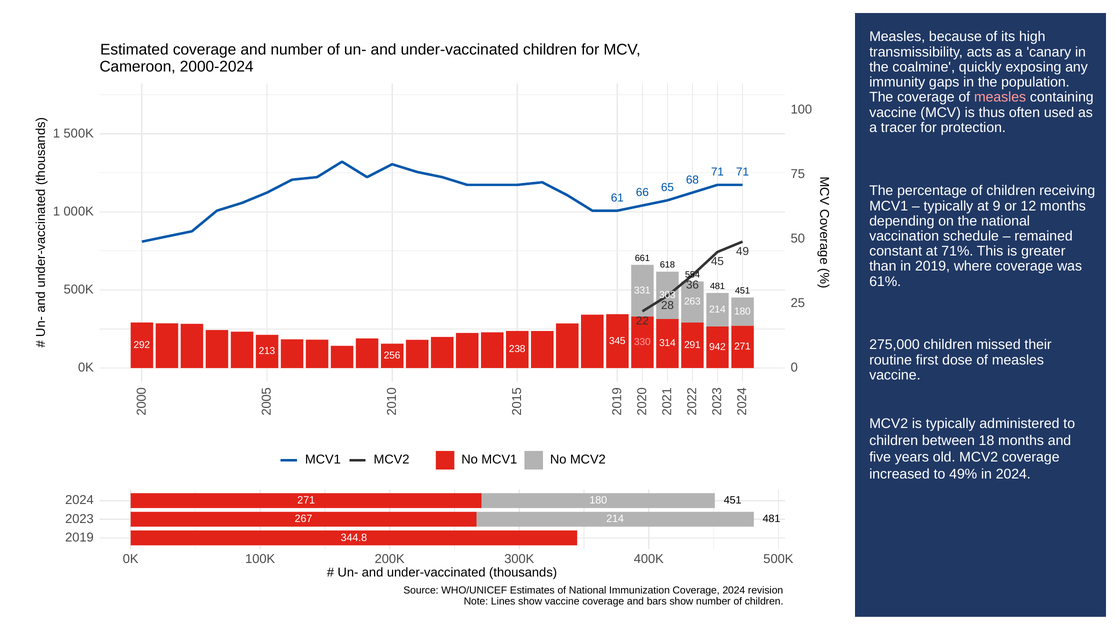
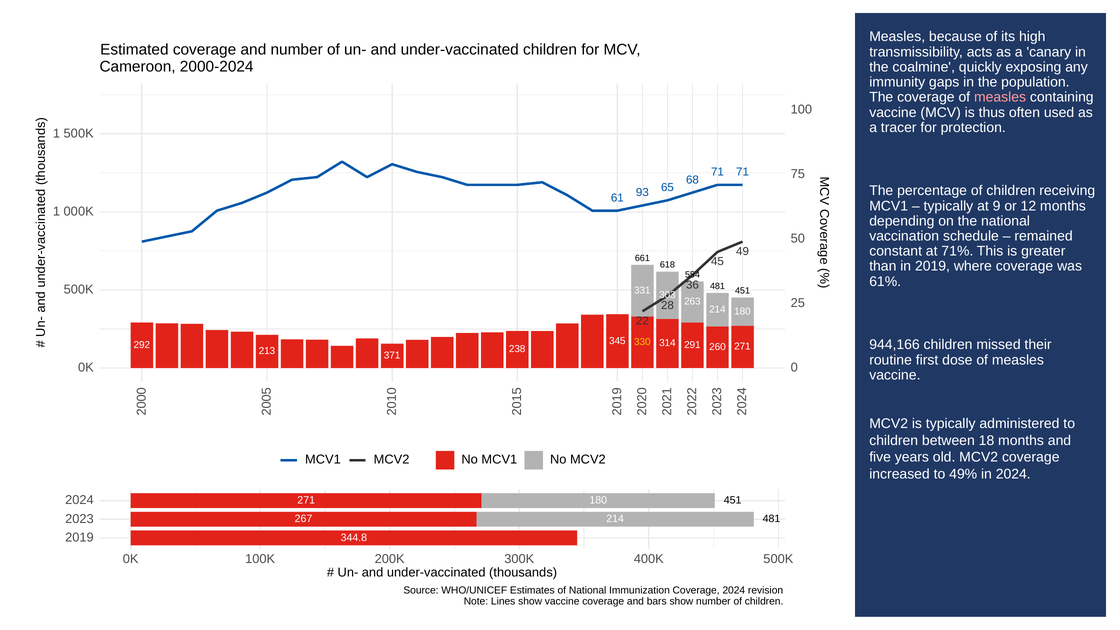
66: 66 -> 93 (642, 193)
330 colour: pink -> yellow (642, 342)
942: 942 -> 260 (717, 347)
275,000: 275,000 -> 944,166 (894, 345)
256: 256 -> 371 (392, 355)
